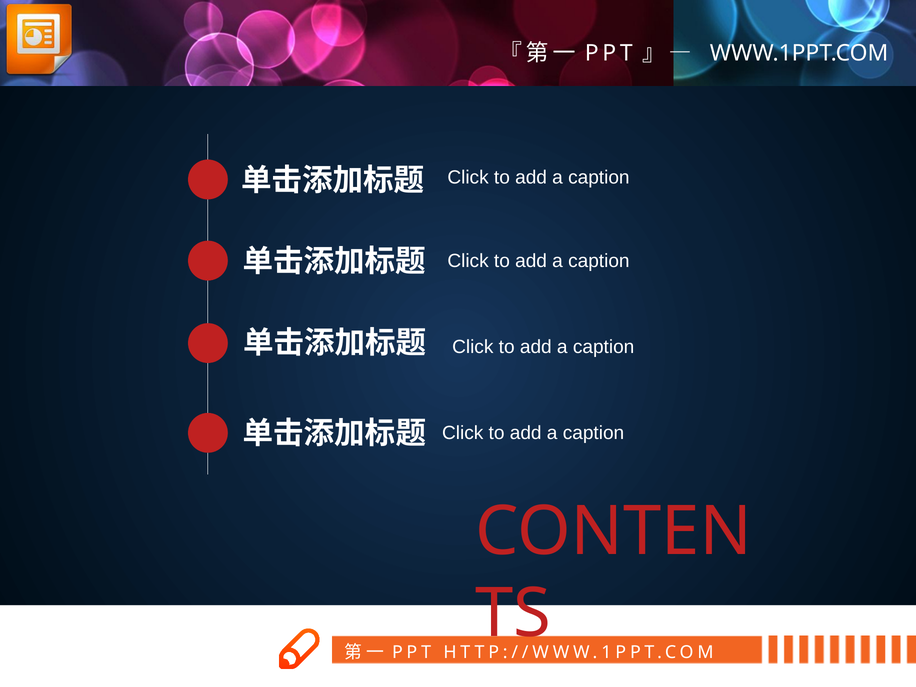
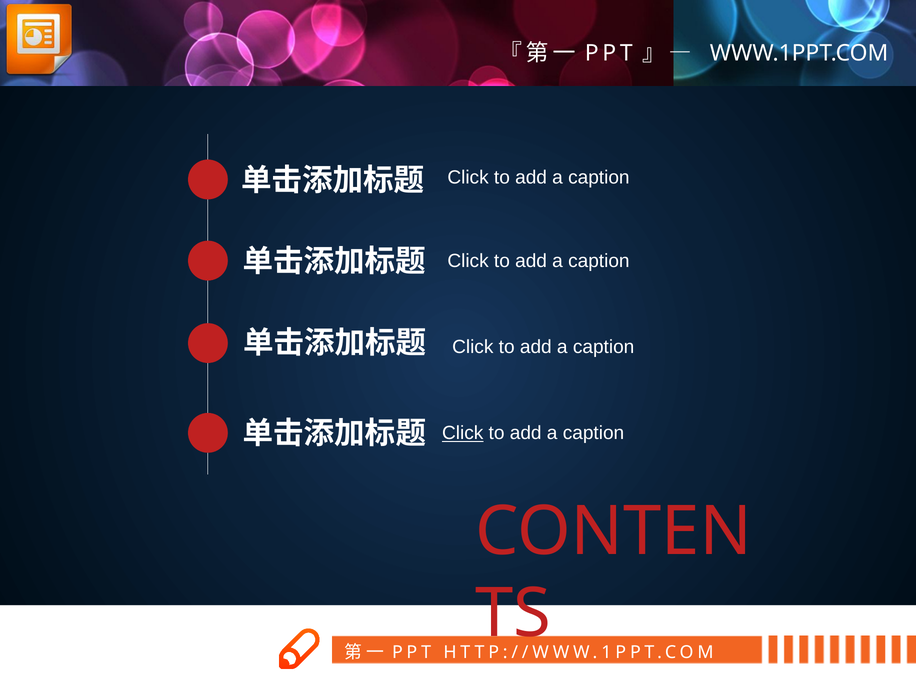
Click underline: none -> present (463, 433)
